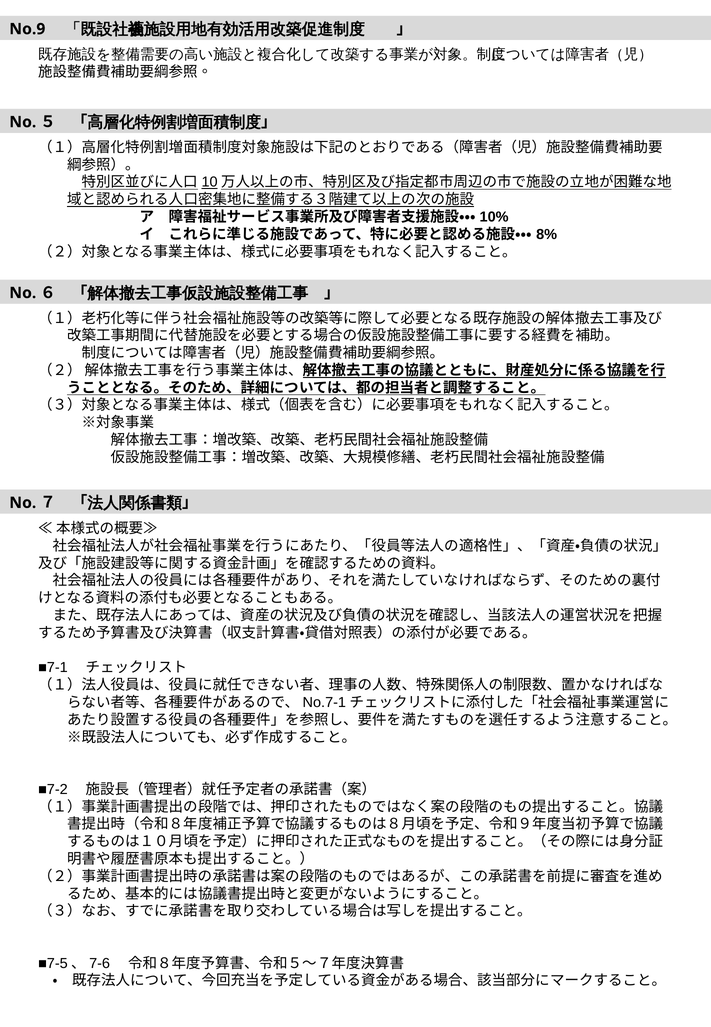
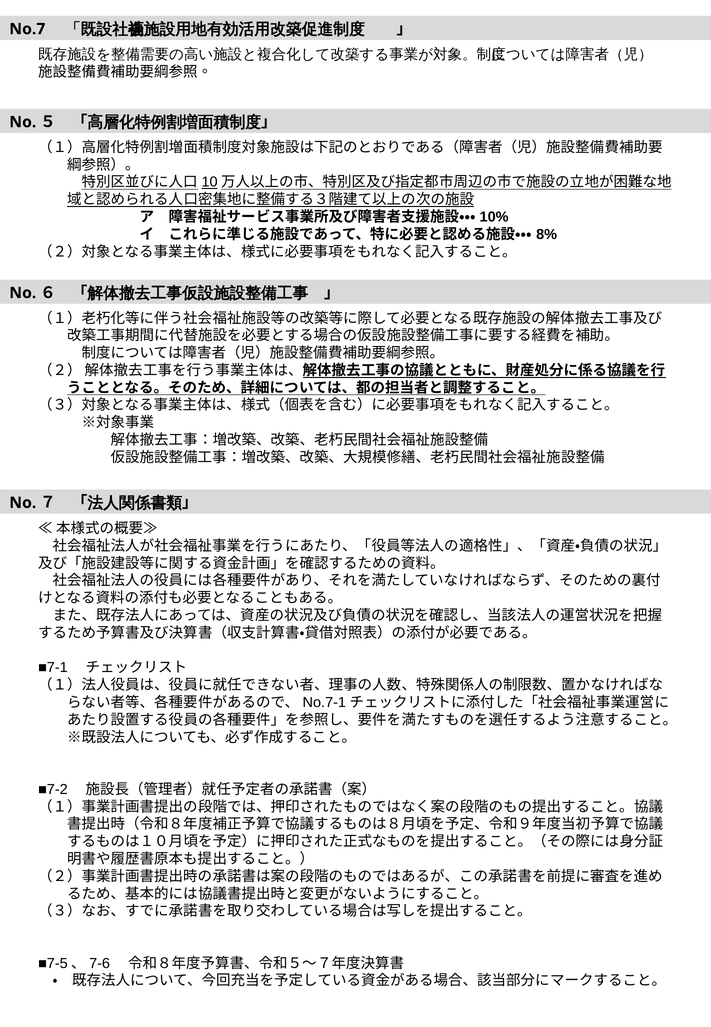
No.9: No.9 -> No.7 (27, 29)
